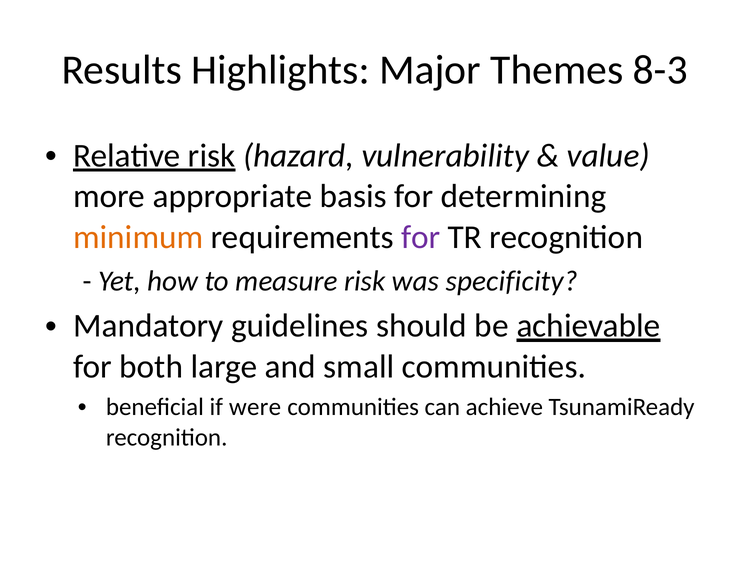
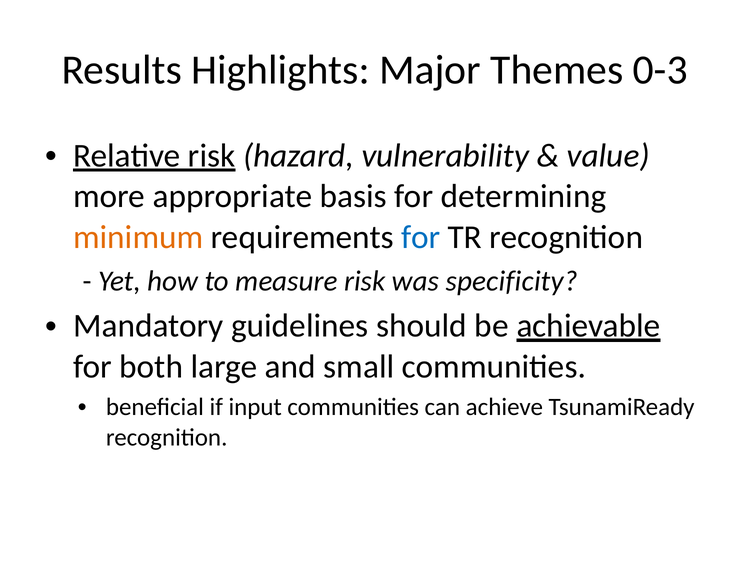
8-3: 8-3 -> 0-3 (660, 70)
for colour: purple -> blue (421, 237)
were: were -> input (255, 407)
